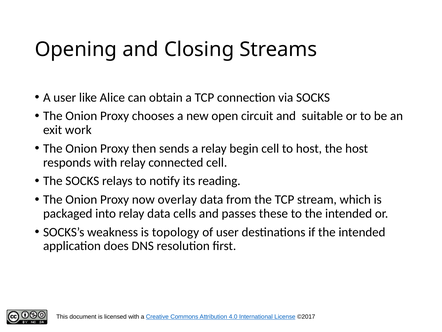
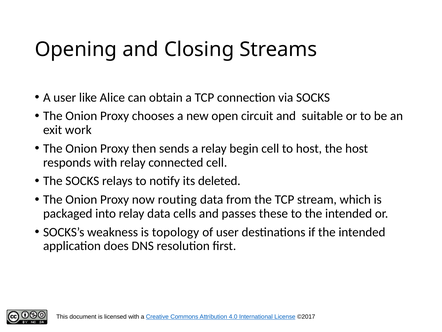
reading: reading -> deleted (219, 181)
overlay: overlay -> routing (177, 199)
